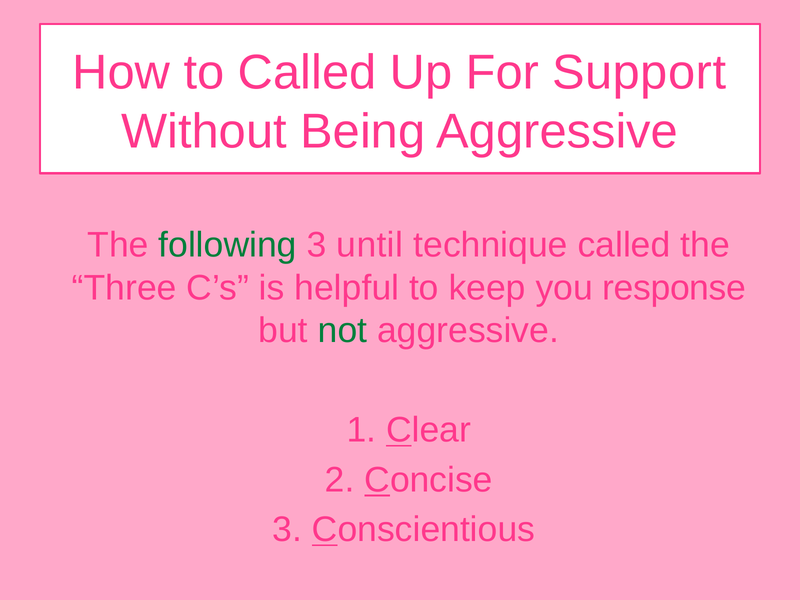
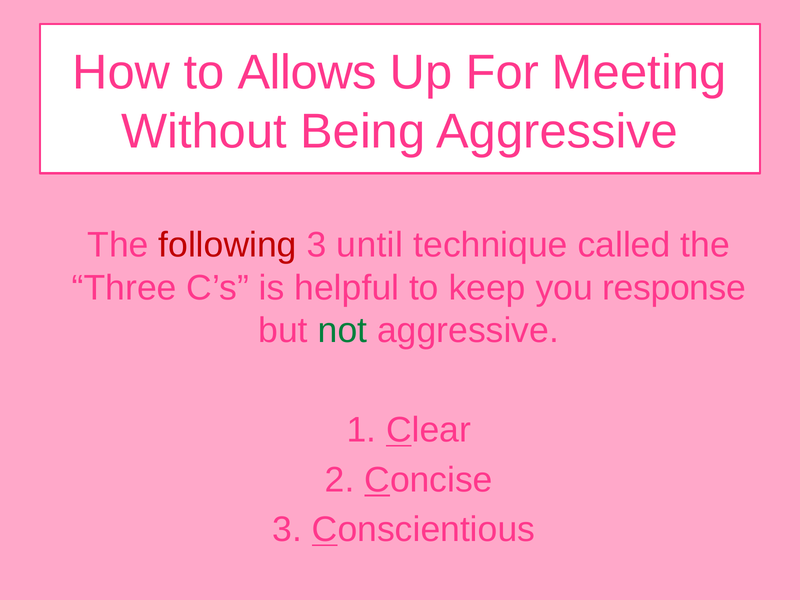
to Called: Called -> Allows (307, 73)
Support: Support -> Meeting (639, 73)
following colour: green -> red (228, 245)
